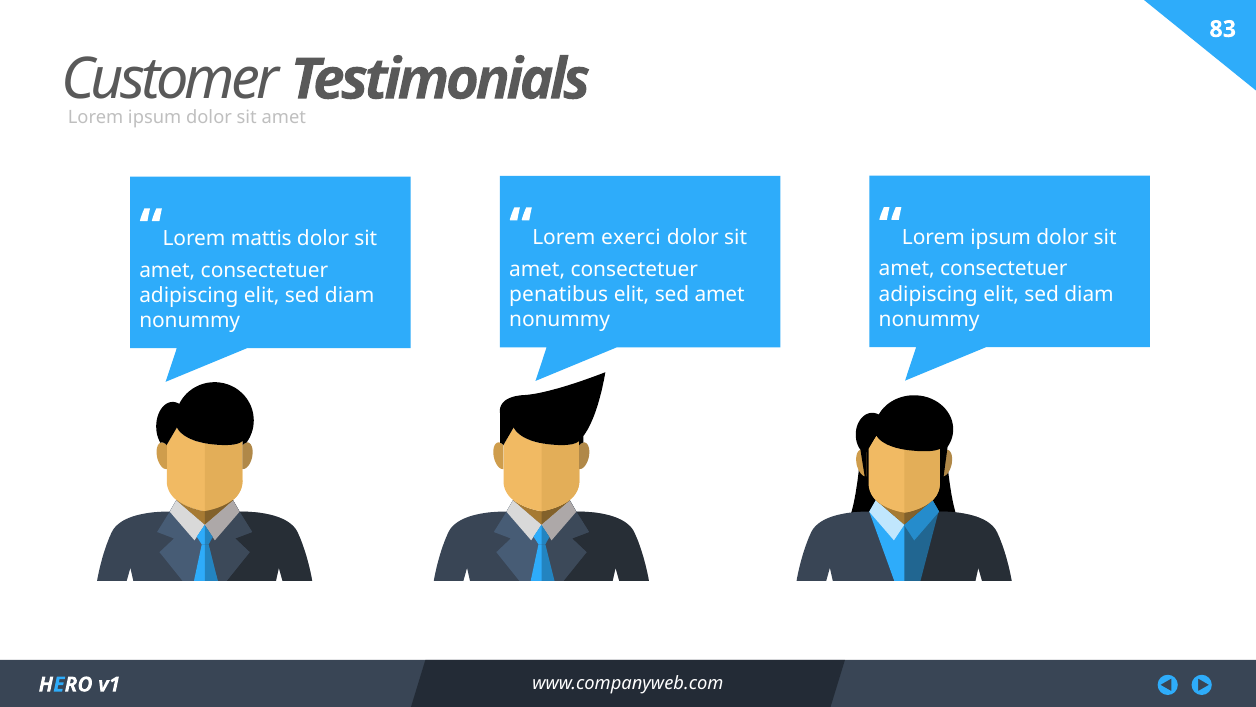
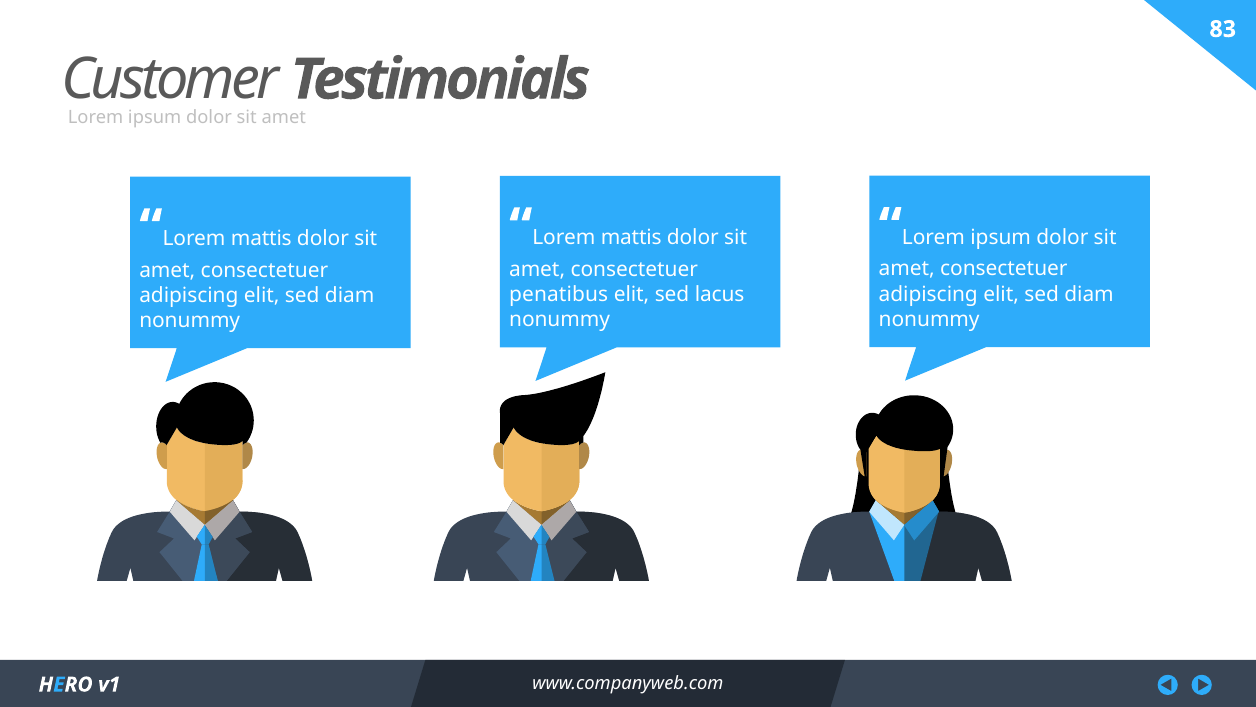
exerci: exerci -> mattis (631, 238)
sed amet: amet -> lacus (720, 294)
